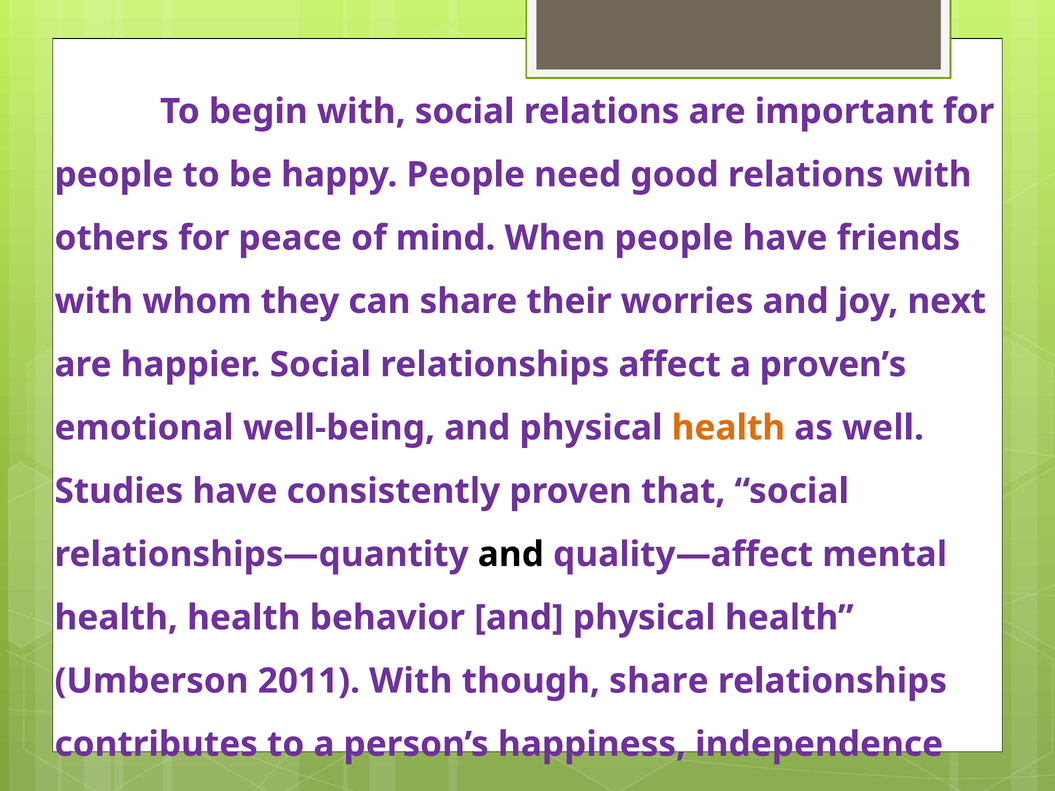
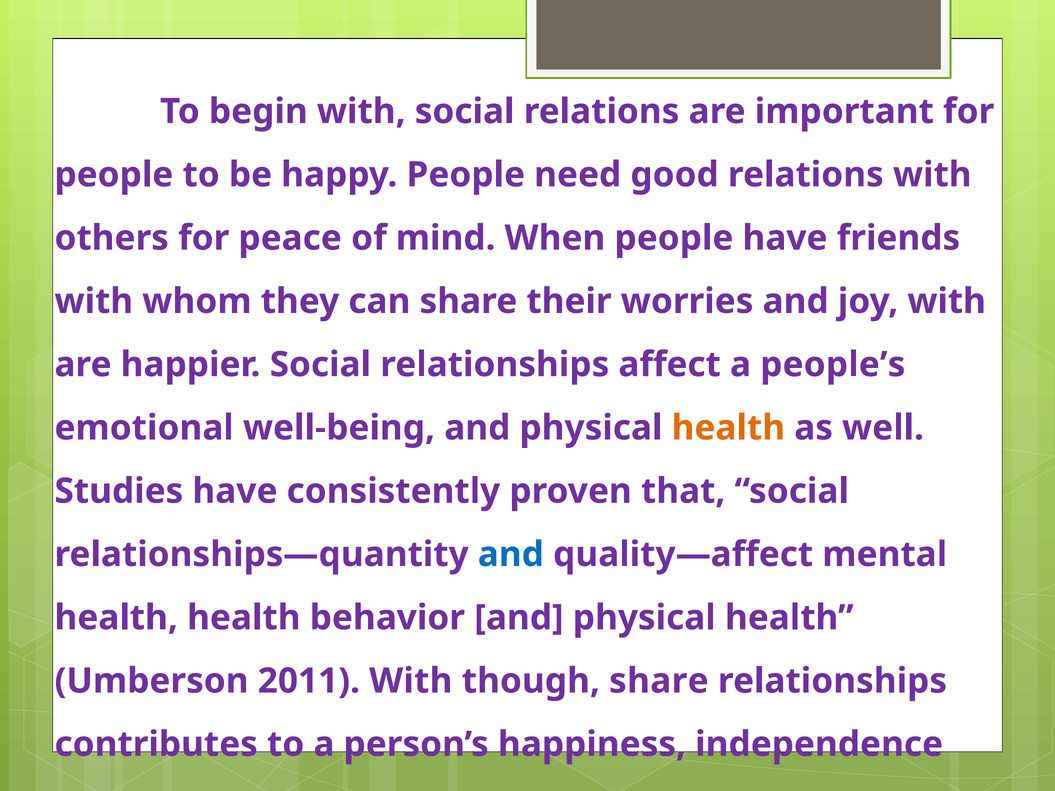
joy next: next -> with (947, 301)
proven’s: proven’s -> people’s (833, 365)
and colour: black -> blue (511, 555)
